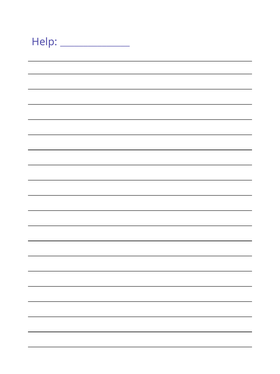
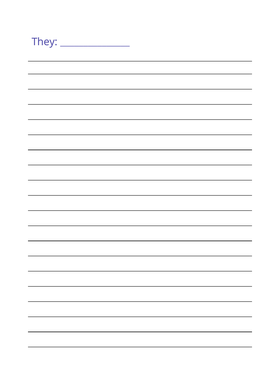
Help: Help -> They (45, 42)
